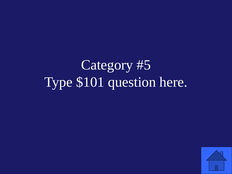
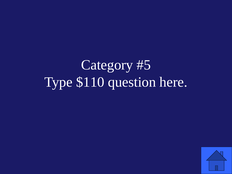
$101: $101 -> $110 (90, 82)
